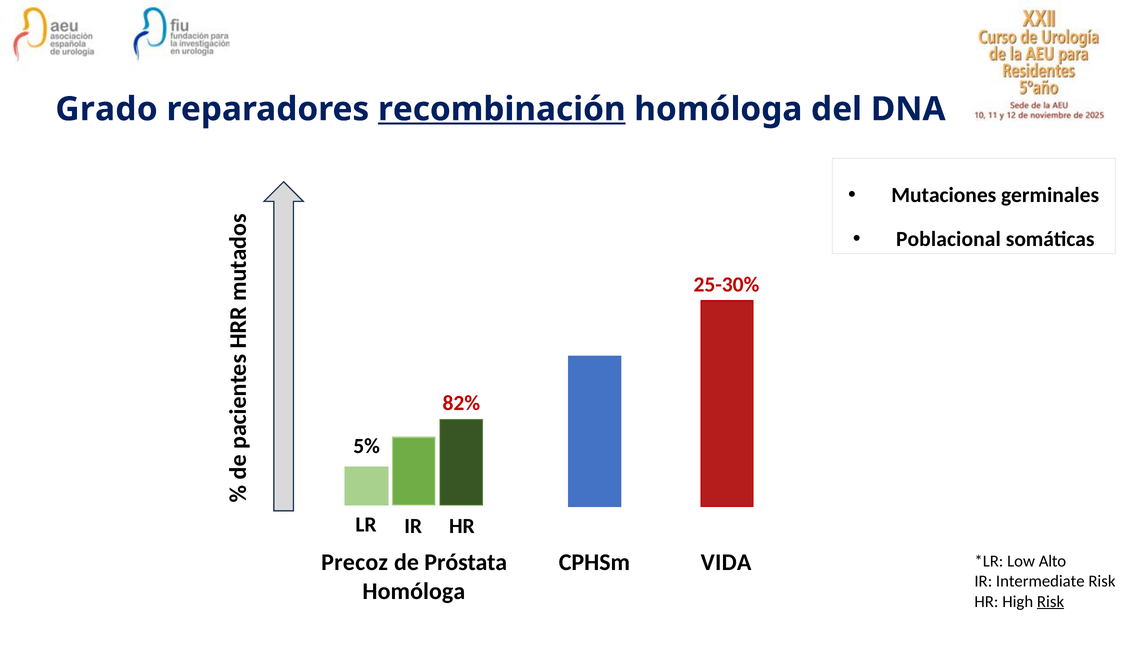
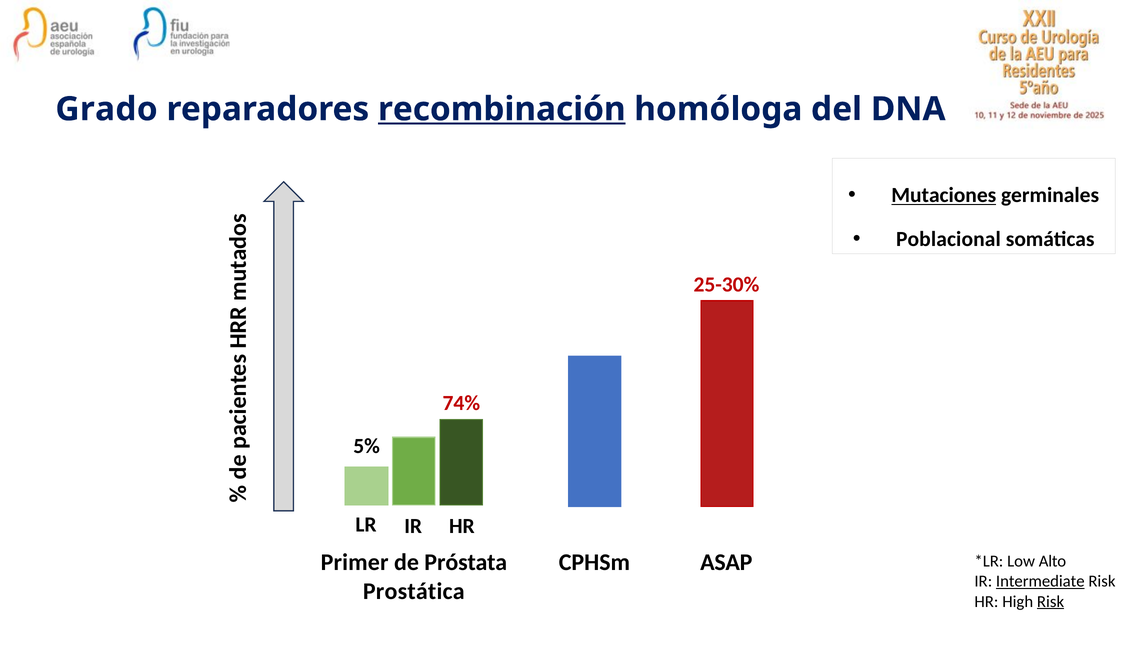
Mutaciones underline: none -> present (944, 195)
82%: 82% -> 74% (461, 403)
Precoz: Precoz -> Primer (355, 562)
VIDA: VIDA -> ASAP (726, 562)
Intermediate underline: none -> present (1040, 581)
Homóloga: Homóloga -> Prostática (414, 591)
